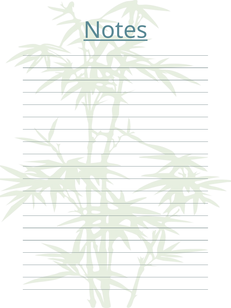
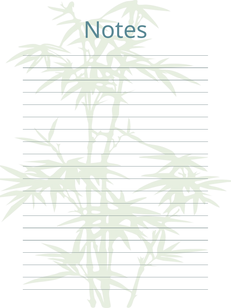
Notes underline: present -> none (115, 30)
